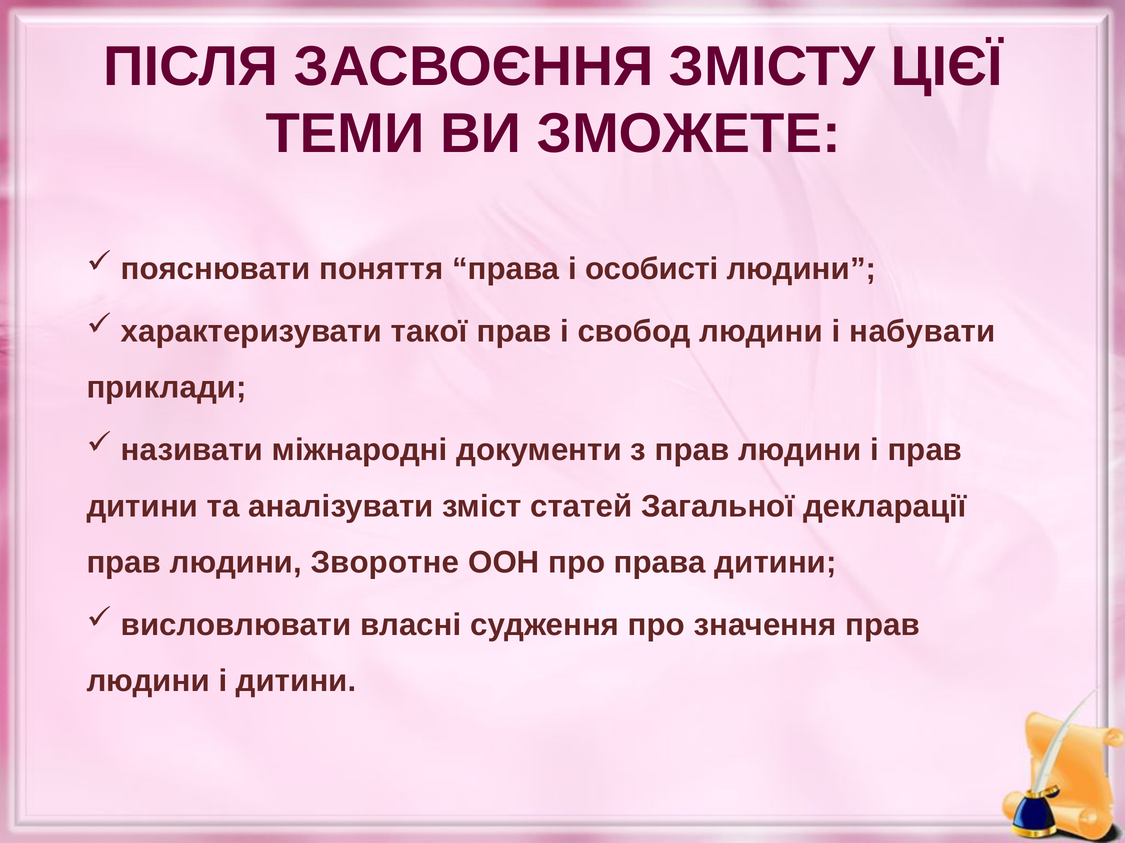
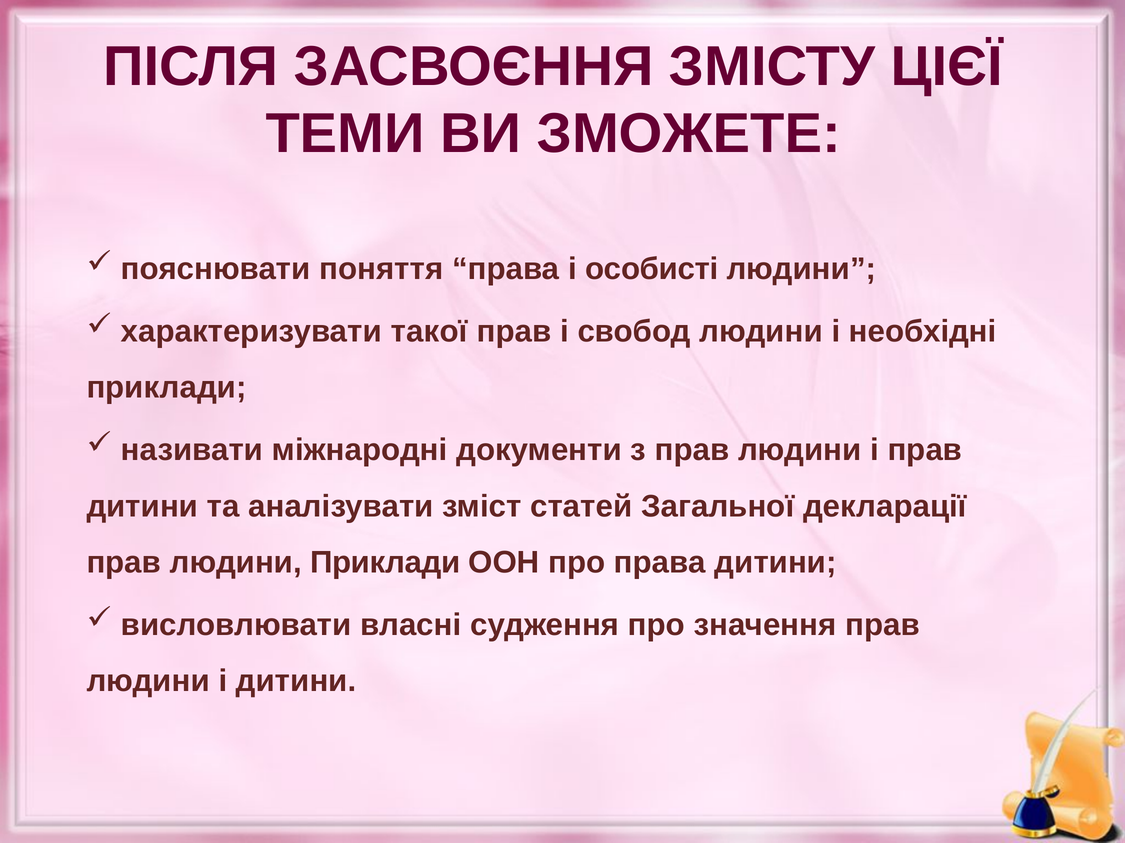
набувати: набувати -> необхідні (923, 332)
людини Зворотне: Зворотне -> Приклади (385, 563)
